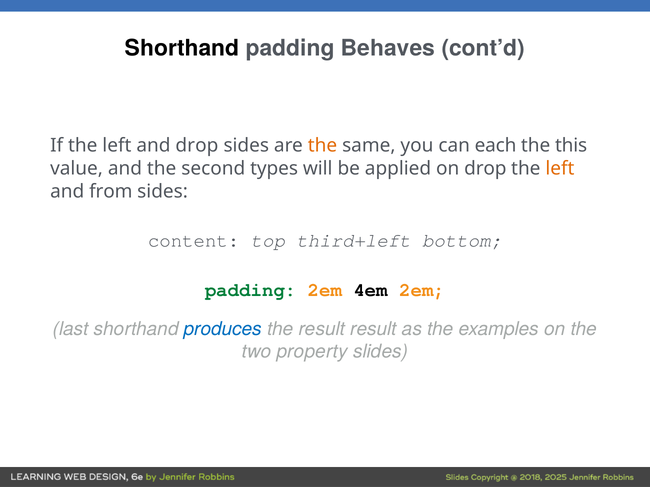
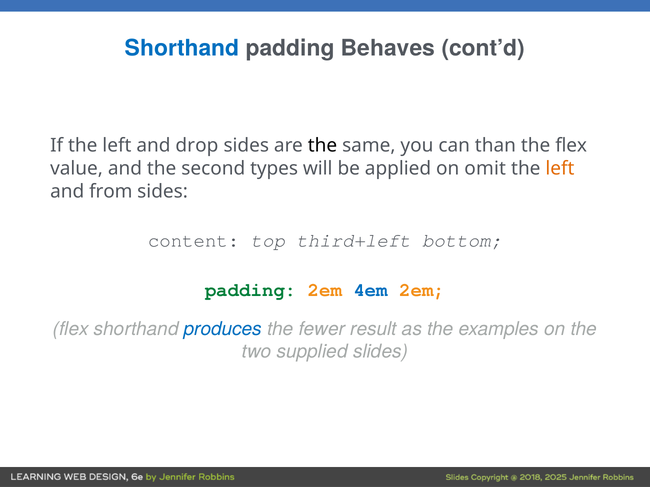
Shorthand colour: black -> blue (182, 48)
the colour: orange -> black (322, 146)
each: each -> than (495, 146)
the this: this -> flex (571, 146)
on drop: drop -> omit (485, 169)
4em colour: black -> blue (371, 290)
last: last -> flex (71, 329)
the result: result -> fewer (322, 329)
property: property -> supplied (312, 352)
